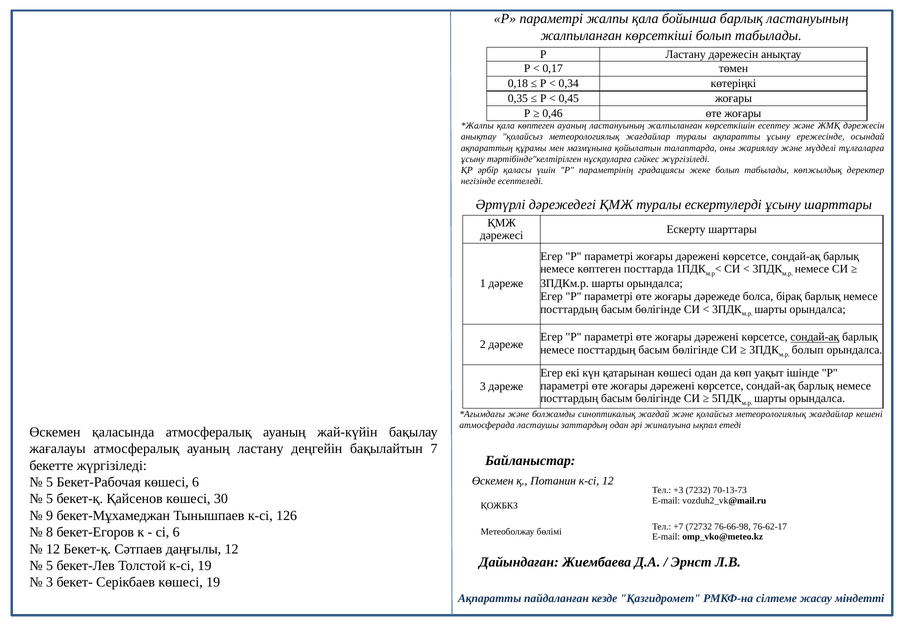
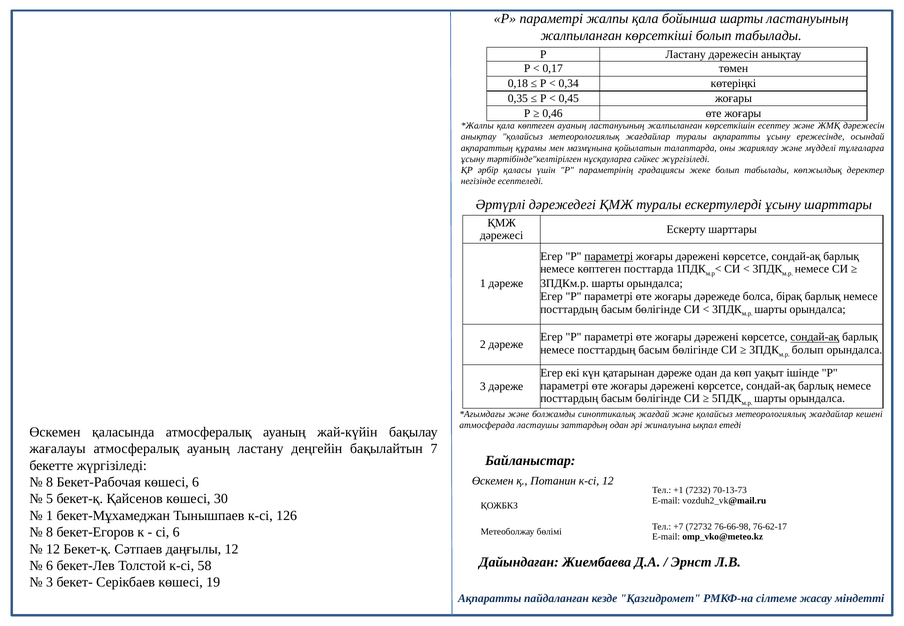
бойынша барлық: барлық -> шарты (741, 19)
параметрі underline: none -> present (609, 256)
қатарынан көшесі: көшесі -> дәреже (675, 373)
5: 5 -> 8 (50, 482)
+3: +3 -> +1 (678, 490)
9: 9 -> 1 (50, 515)
5: 5 -> 6 (50, 566)
к-сі 19: 19 -> 58 (205, 566)
